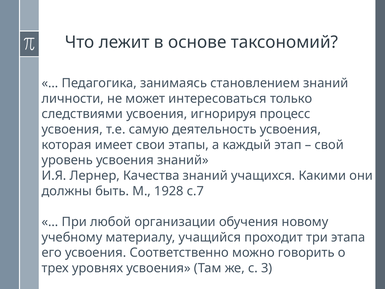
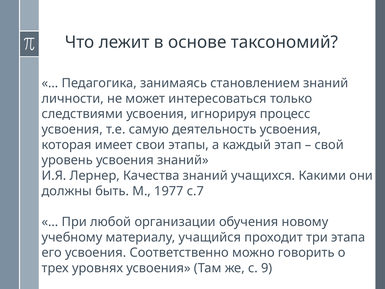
1928: 1928 -> 1977 (169, 191)
3: 3 -> 9 (267, 268)
